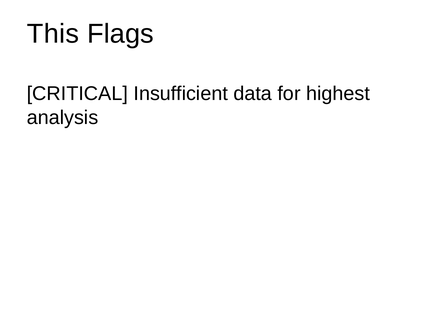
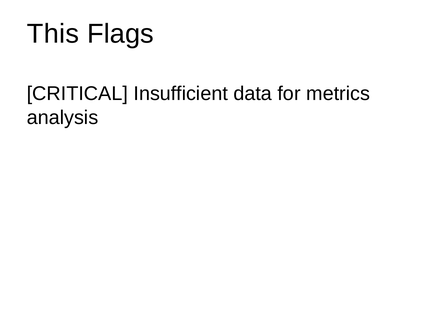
highest: highest -> metrics (338, 94)
